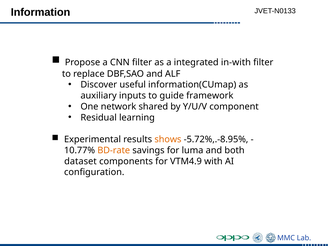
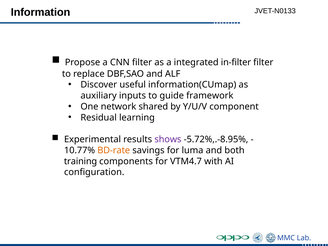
in-with: in-with -> in-filter (236, 62)
shows colour: orange -> purple (168, 139)
dataset: dataset -> training (81, 161)
VTM4.9: VTM4.9 -> VTM4.7 (186, 161)
